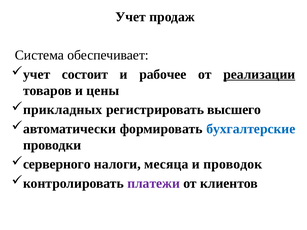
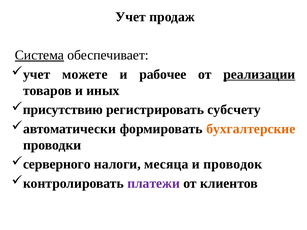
Система underline: none -> present (39, 55)
состоит: состоит -> можете (85, 74)
цены: цены -> иных (103, 91)
прикладных: прикладных -> присутствию (63, 110)
высшего: высшего -> субсчету (234, 110)
бухгалтерские colour: blue -> orange (251, 129)
